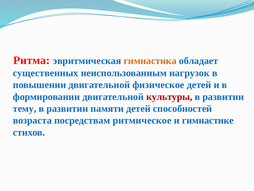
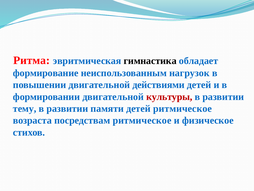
гимнастика colour: orange -> black (150, 61)
существенных: существенных -> формирование (46, 73)
физическое: физическое -> действиями (158, 85)
детей способностей: способностей -> ритмическое (182, 108)
гимнастике: гимнастике -> физическое (208, 120)
